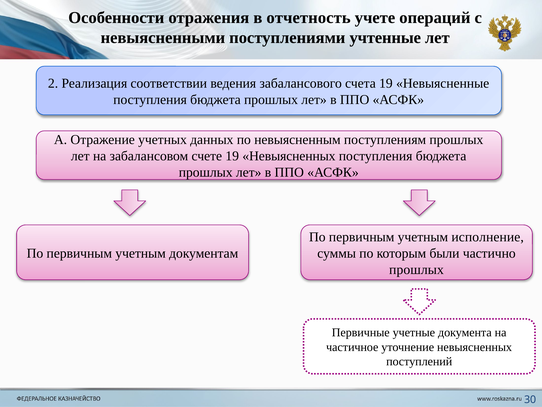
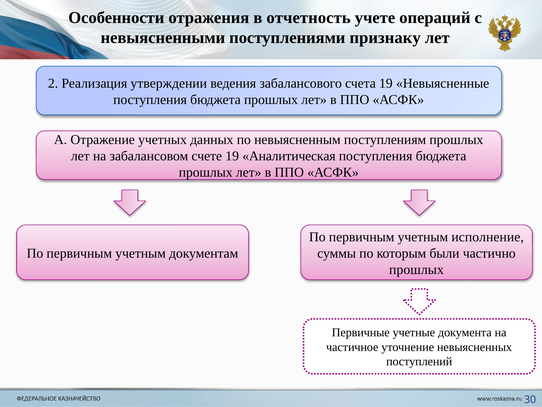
учтенные: учтенные -> признаку (385, 38)
соответствии: соответствии -> утверждении (169, 83)
19 Невыясненных: Невыясненных -> Аналитическая (289, 156)
